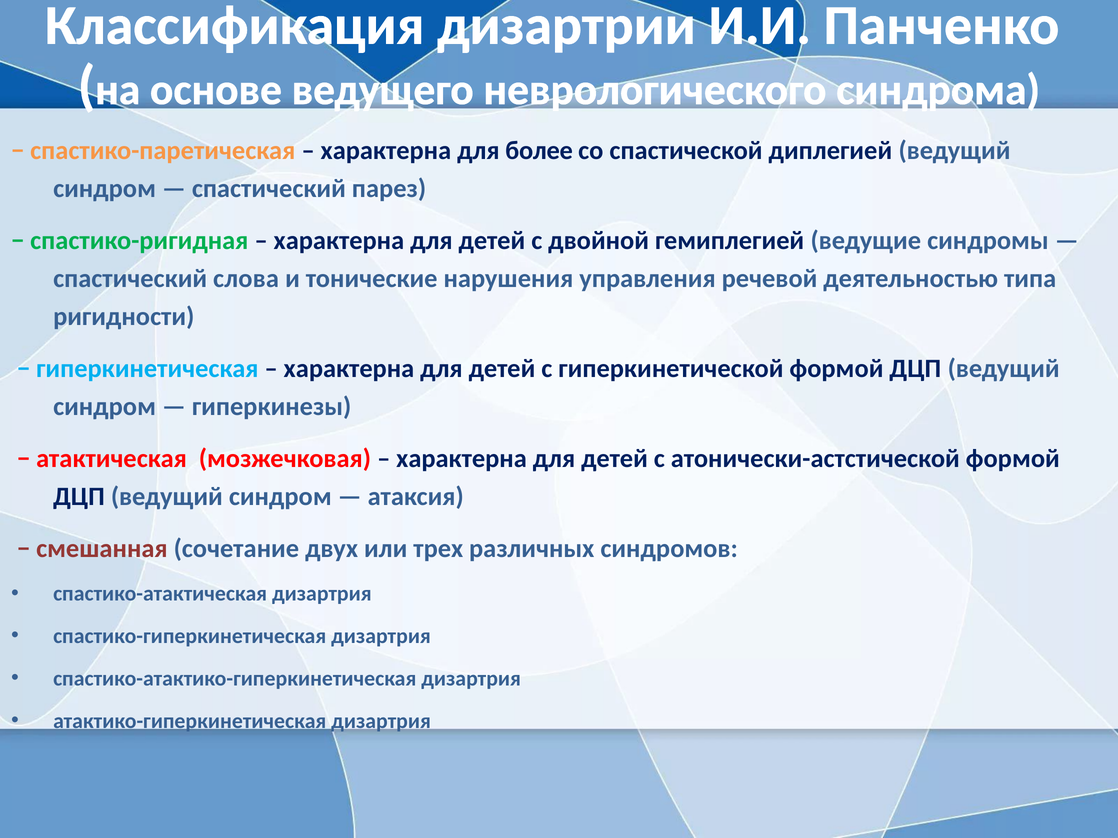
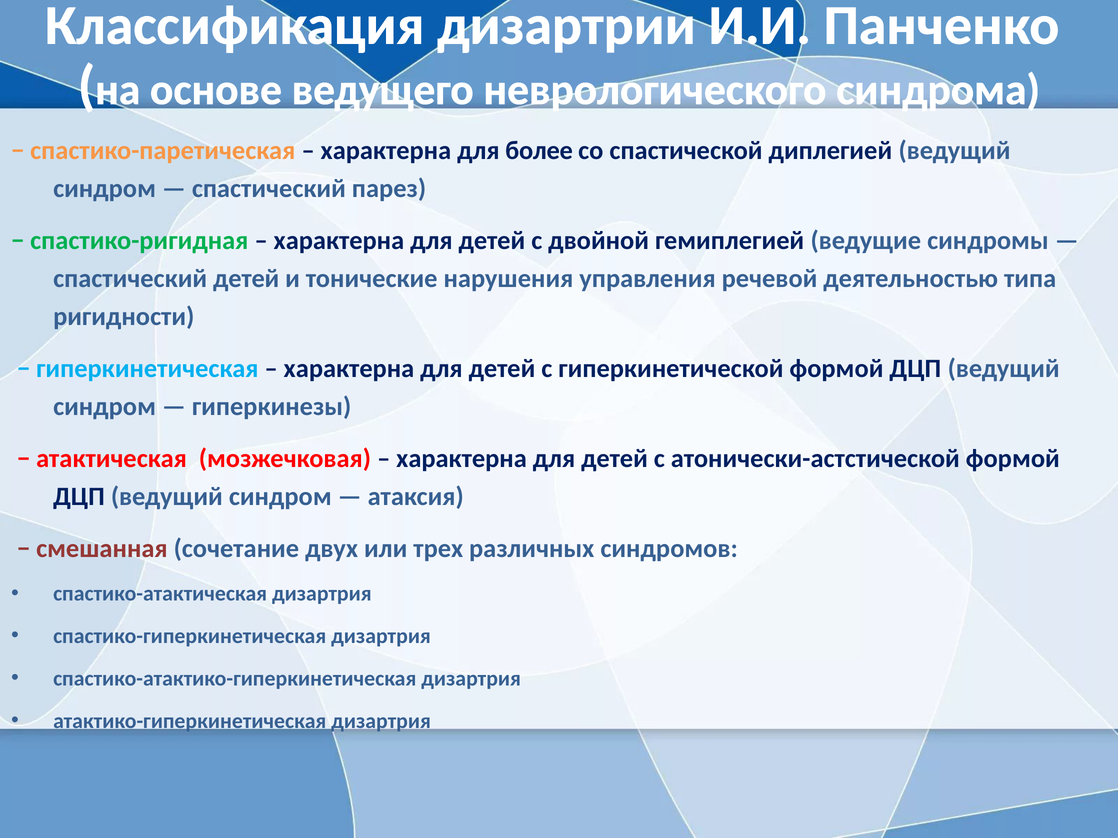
спастический слова: слова -> детей (246, 279)
